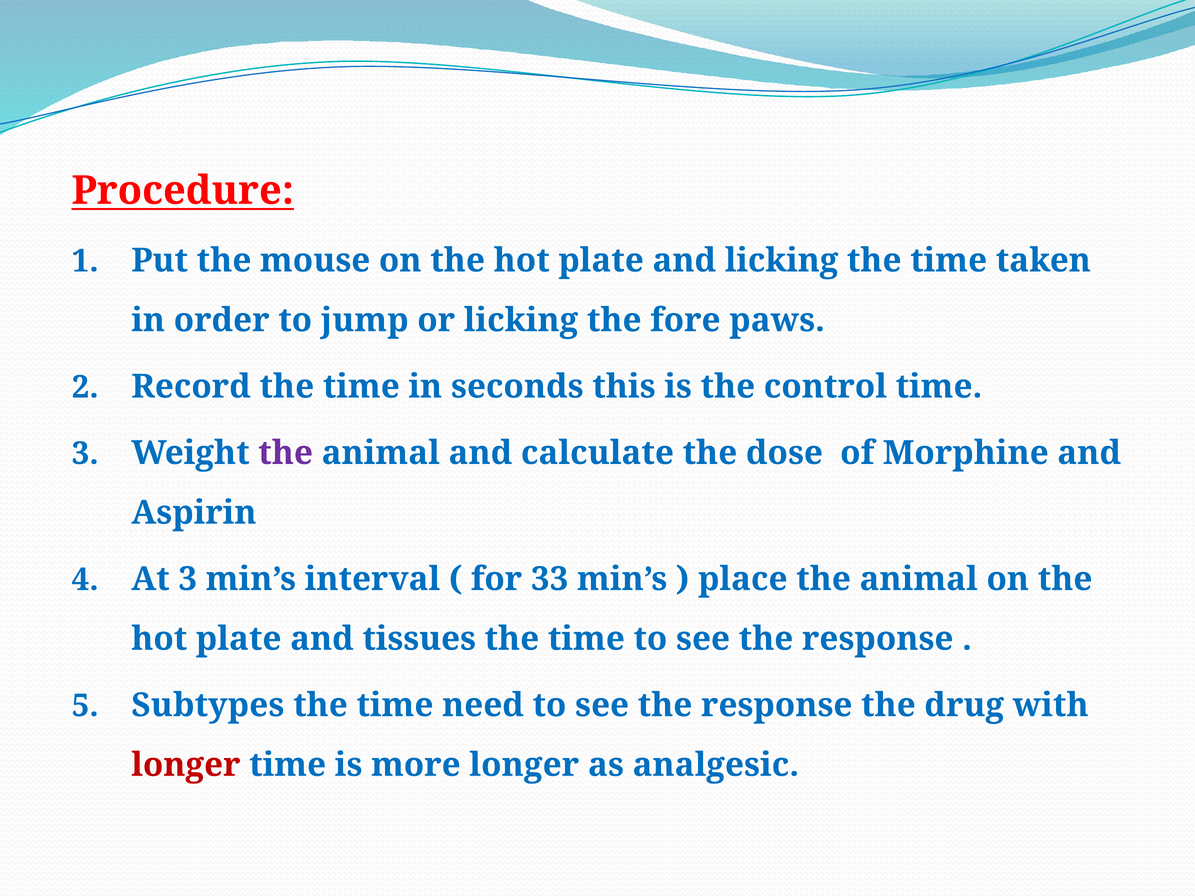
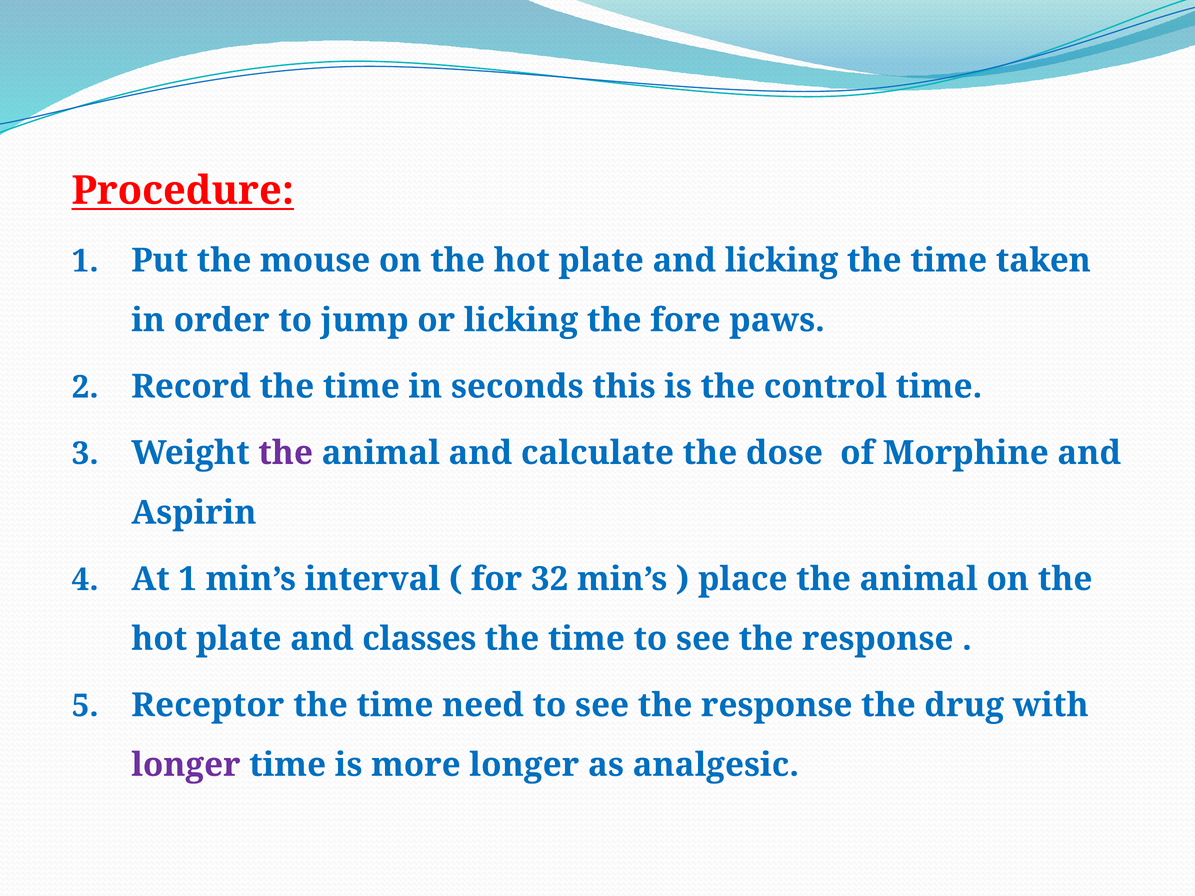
At 3: 3 -> 1 (188, 579)
33: 33 -> 32 (550, 579)
tissues: tissues -> classes (419, 639)
Subtypes: Subtypes -> Receptor (208, 705)
longer colour: red -> purple (186, 765)
